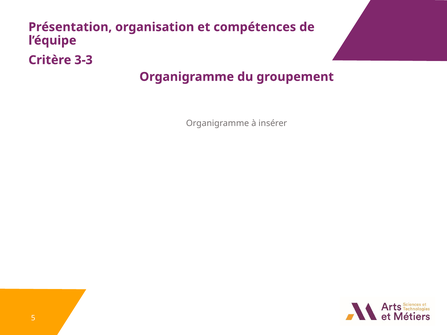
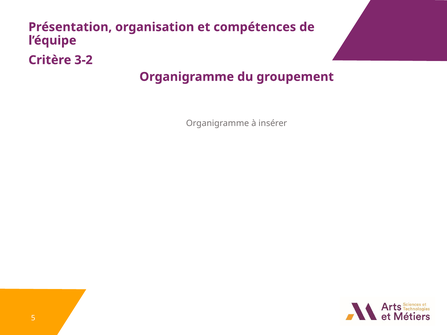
3-3: 3-3 -> 3-2 (84, 60)
